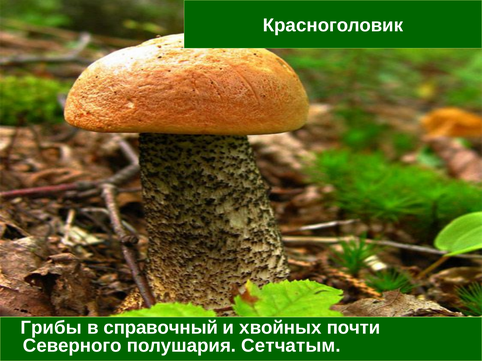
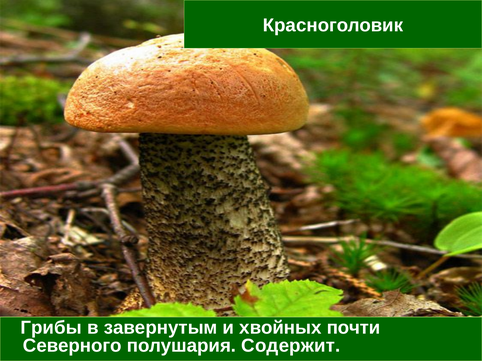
справочный: справочный -> завернутым (161, 328)
Сетчатым: Сетчатым -> Содержит (291, 346)
